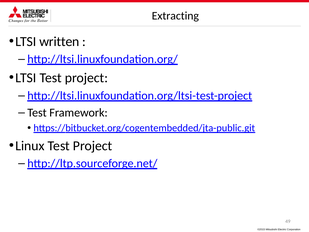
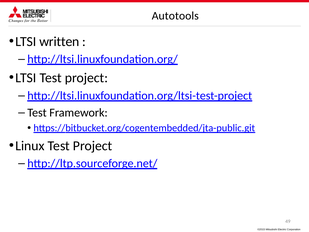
Extracting: Extracting -> Autotools (175, 16)
